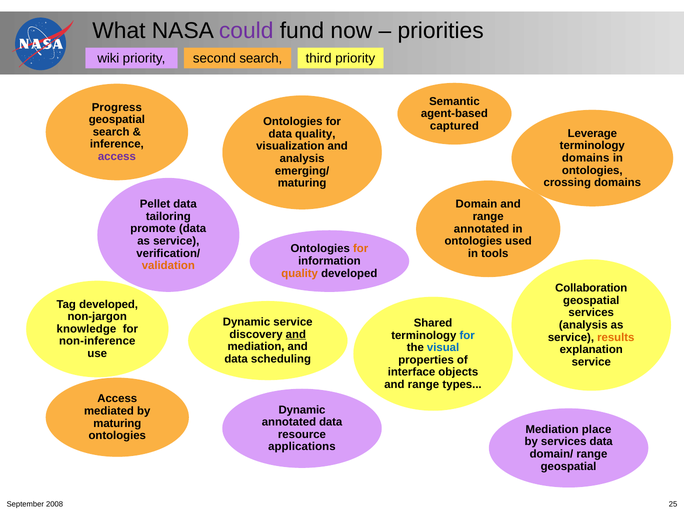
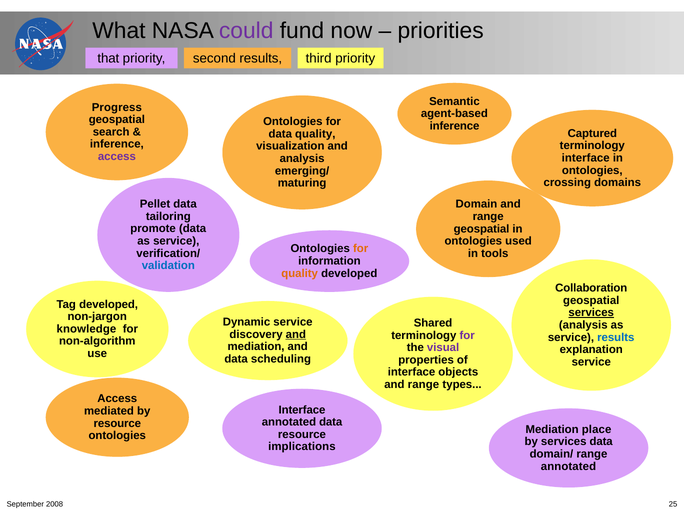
wiki: wiki -> that (108, 58)
second search: search -> results (261, 58)
captured: captured -> inference (455, 126)
Leverage: Leverage -> Captured (592, 133)
domains: domains -> interface (586, 158)
annotated: annotated -> geospatial (482, 229)
validation colour: orange -> blue (168, 266)
services underline: none -> present (591, 313)
for colour: blue -> purple (467, 335)
results colour: orange -> blue (616, 337)
non-inference: non-inference -> non-algorithm (97, 341)
visual colour: blue -> purple (443, 348)
Dynamic: Dynamic -> Interface (302, 410)
maturing: maturing -> resource (117, 423)
applications: applications -> implications (302, 447)
geospatial: geospatial -> annotated (568, 466)
